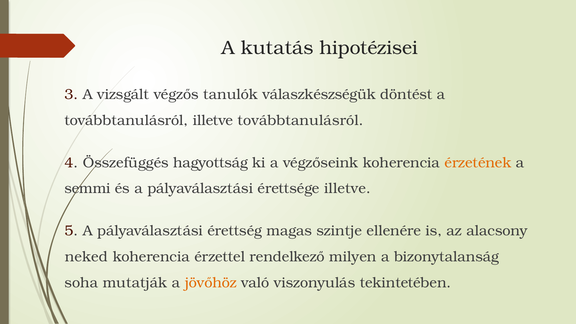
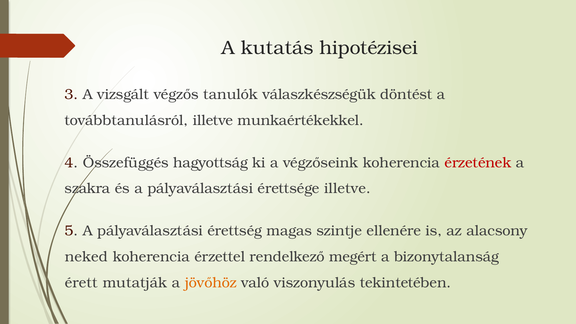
illetve továbbtanulásról: továbbtanulásról -> munkaértékekkel (301, 120)
érzetének colour: orange -> red (478, 163)
semmi: semmi -> szakra (87, 189)
milyen: milyen -> megért (353, 257)
soha: soha -> érett (81, 283)
